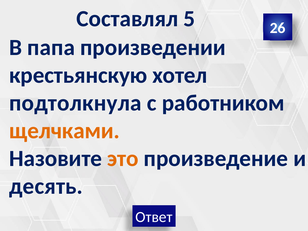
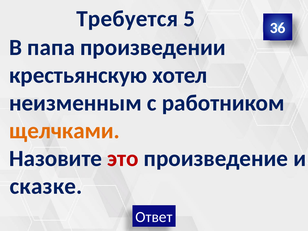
Составлял: Составлял -> Требуется (127, 19)
26: 26 -> 36 (278, 28)
подтолкнула: подтолкнула -> неизменным (75, 103)
это colour: orange -> red (123, 159)
десять: десять -> сказке (46, 186)
